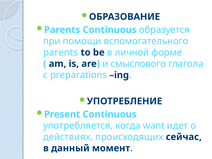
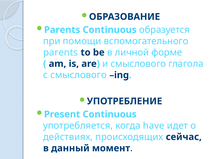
с preparations: preparations -> смыслового (78, 75)
want: want -> have (154, 126)
